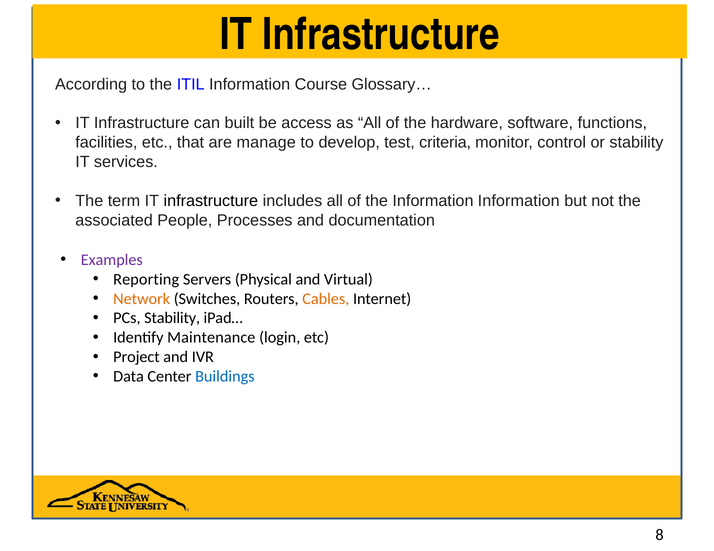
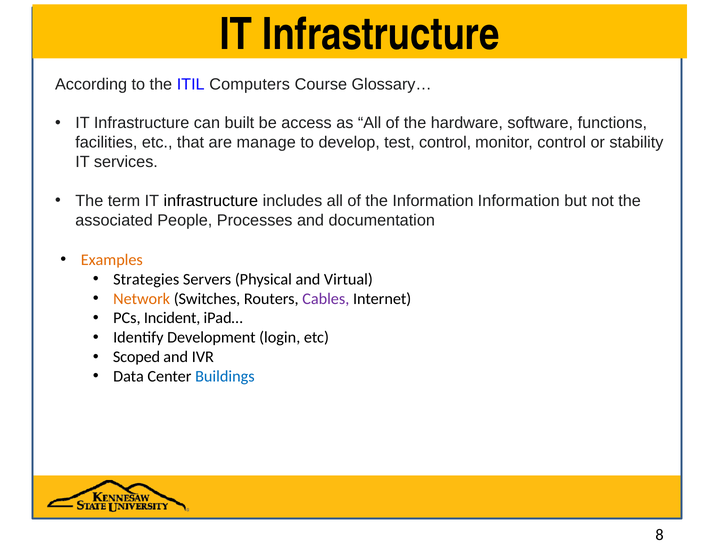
ITIL Information: Information -> Computers (250, 84)
test criteria: criteria -> control (445, 143)
Examples colour: purple -> orange (112, 260)
Reporting: Reporting -> Strategies (146, 280)
Cables colour: orange -> purple (326, 299)
PCs Stability: Stability -> Incident (172, 319)
Maintenance: Maintenance -> Development (211, 338)
Project: Project -> Scoped (137, 357)
